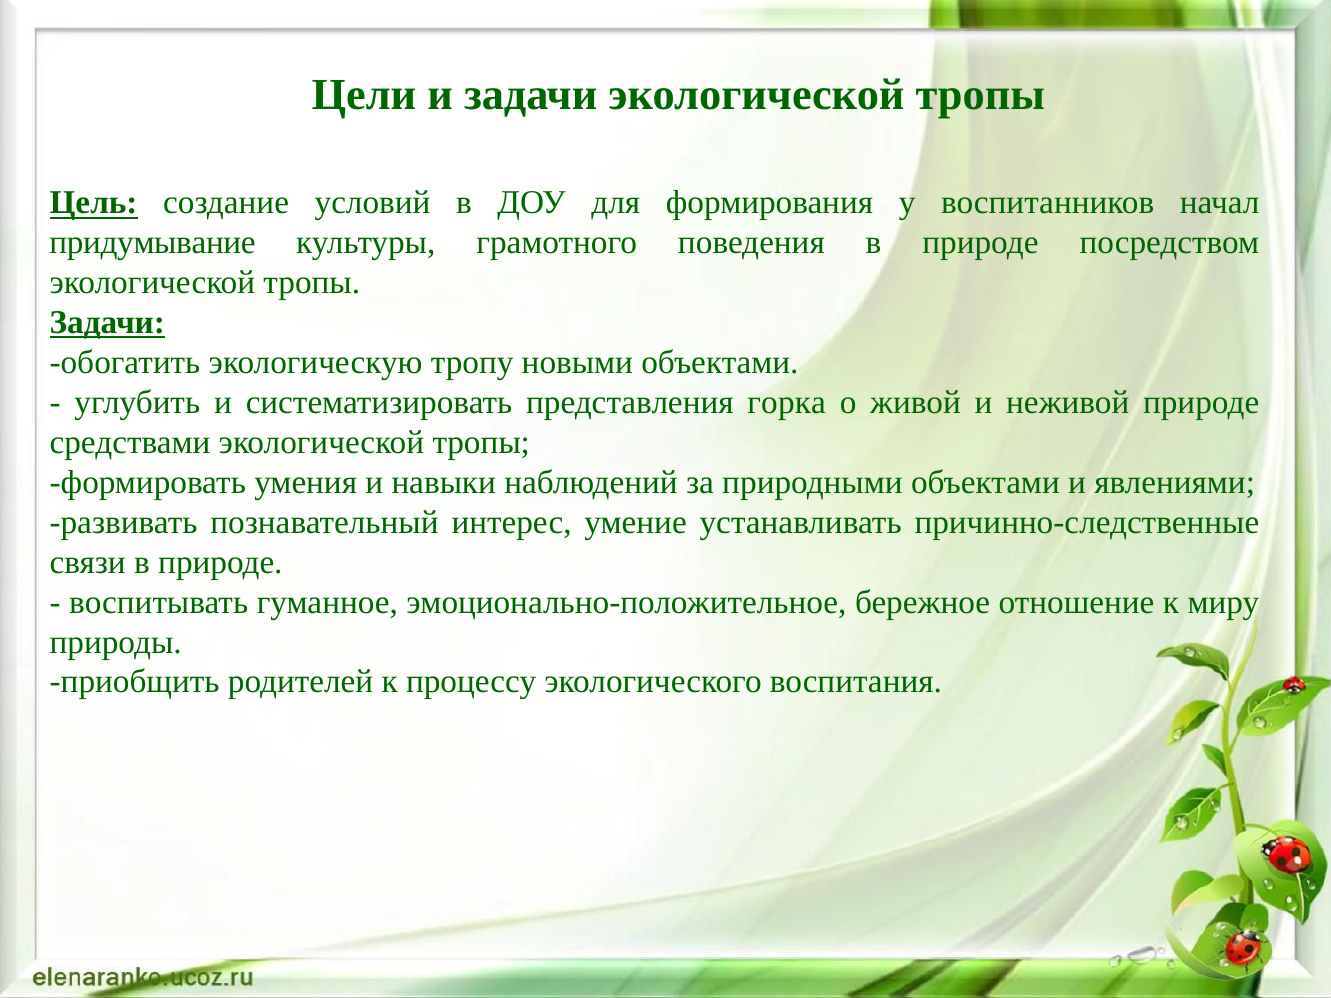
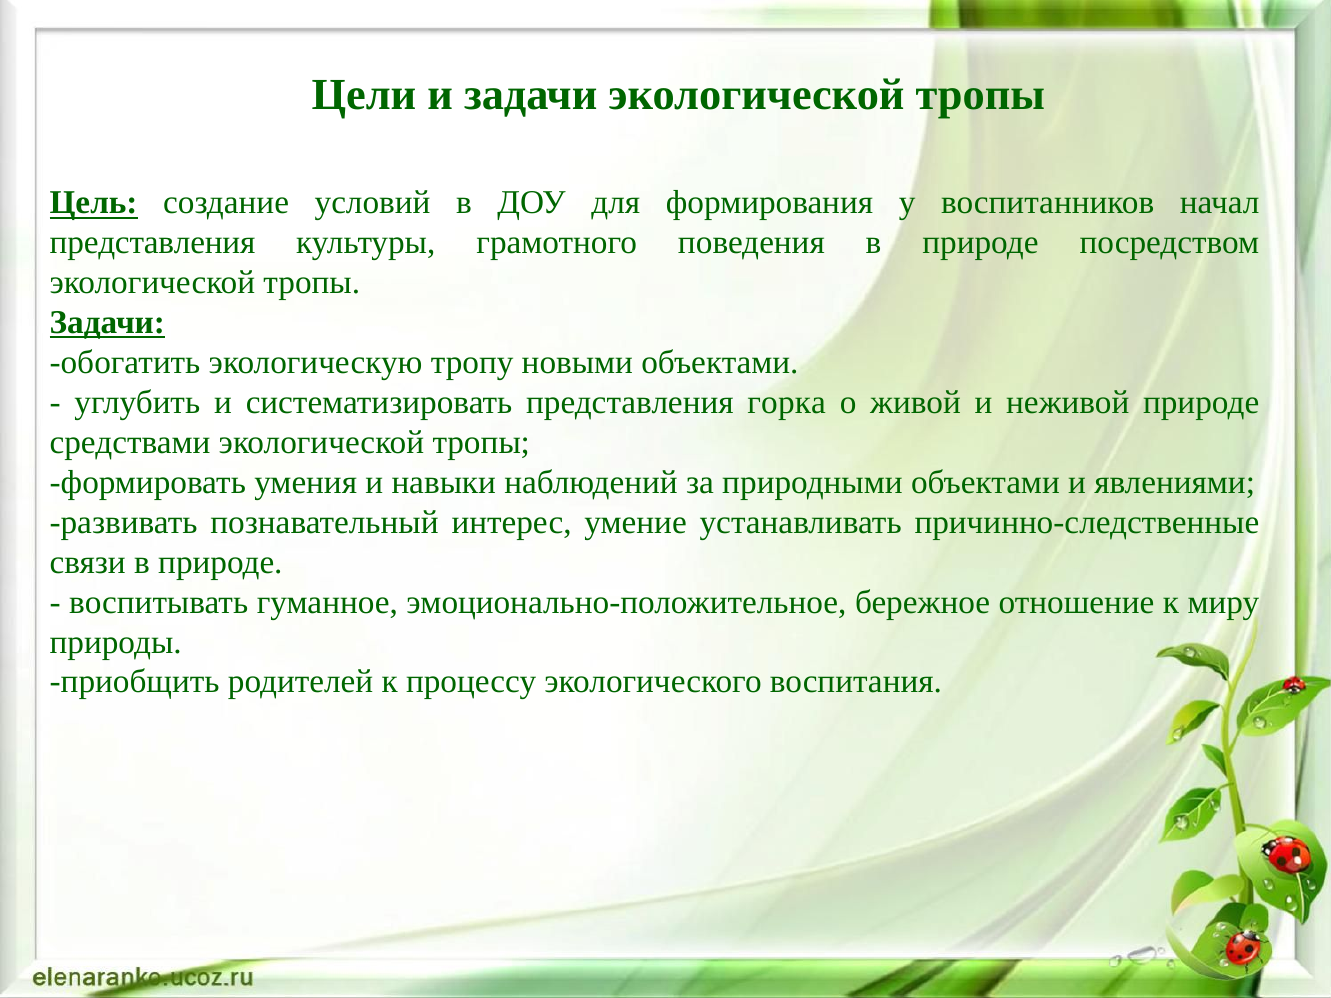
придумывание: придумывание -> представления (153, 243)
